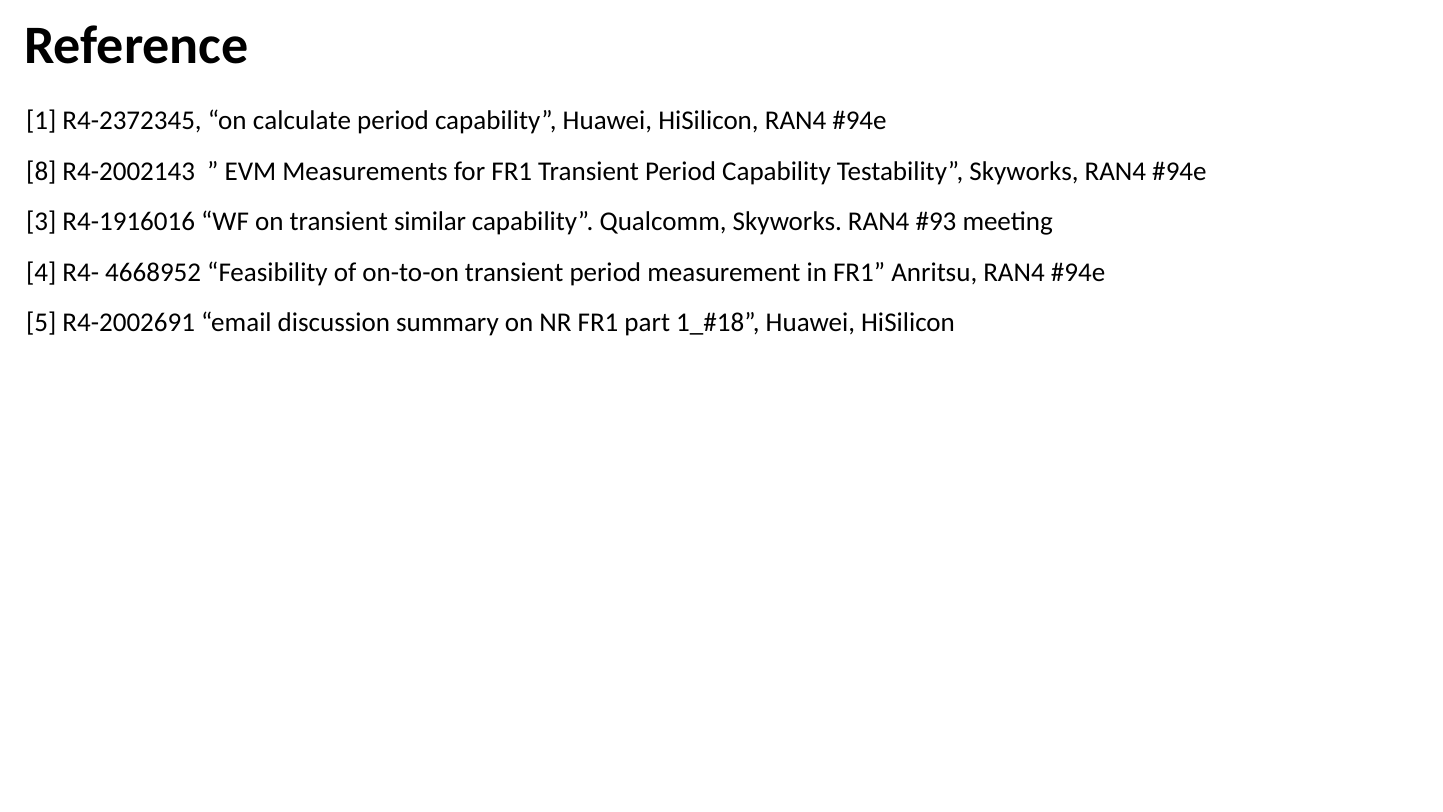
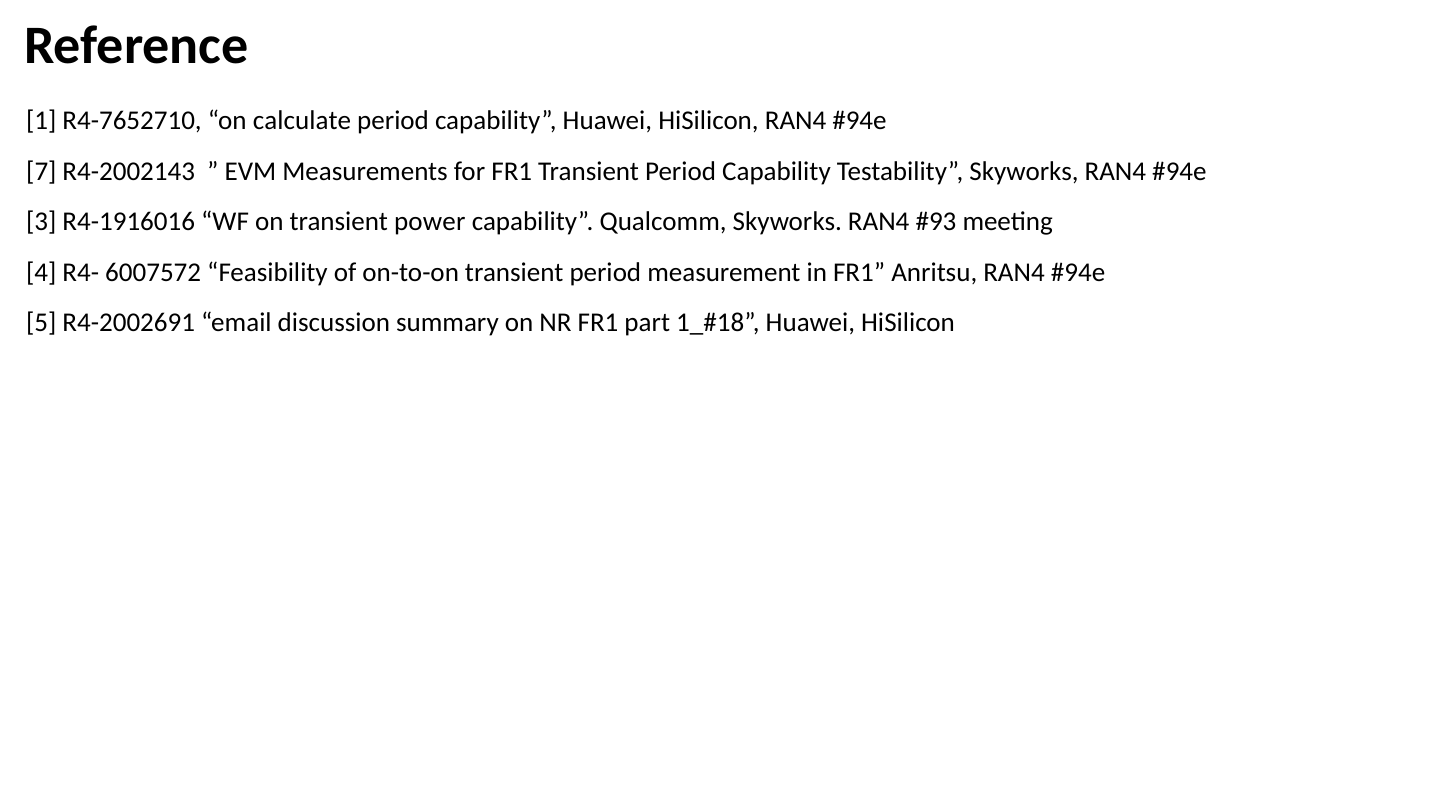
R4-2372345: R4-2372345 -> R4-7652710 (132, 121)
8: 8 -> 7 (41, 171)
similar: similar -> power (430, 222)
4668952: 4668952 -> 6007572 (153, 272)
